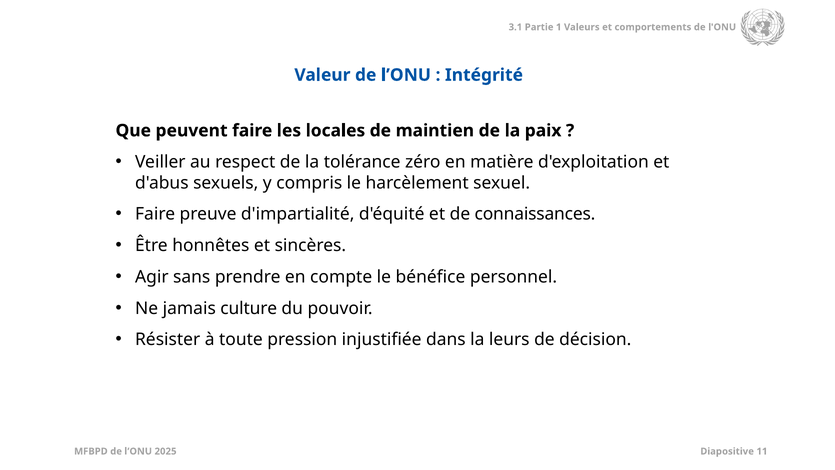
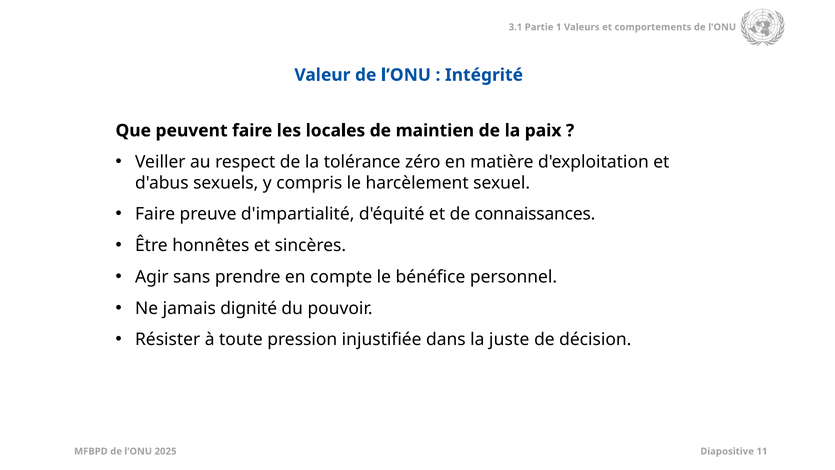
culture: culture -> dignité (249, 308)
leurs: leurs -> juste (509, 339)
